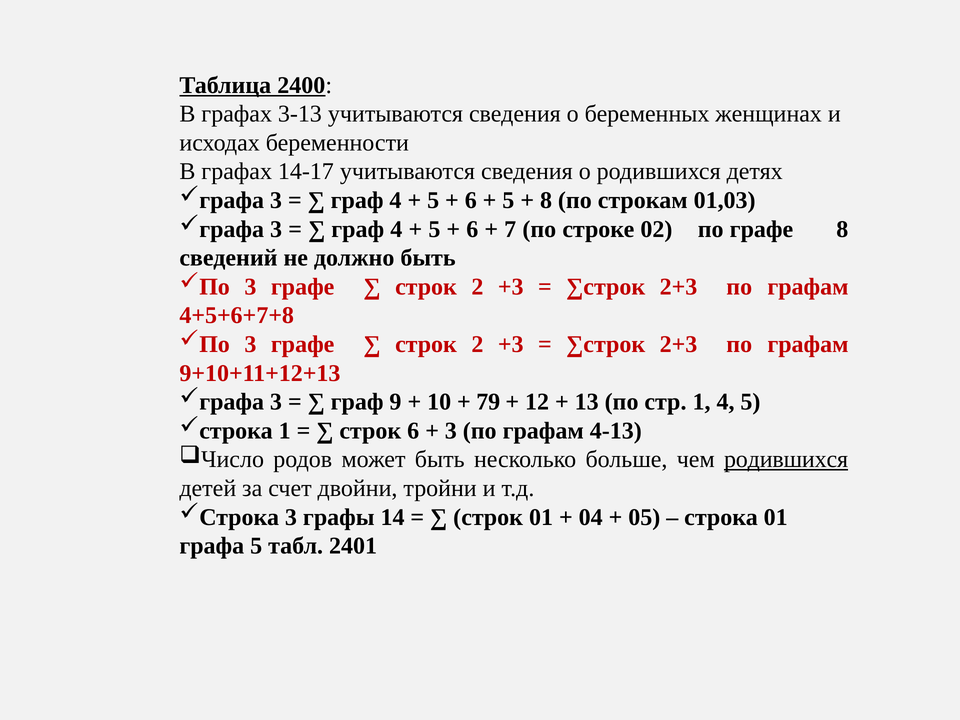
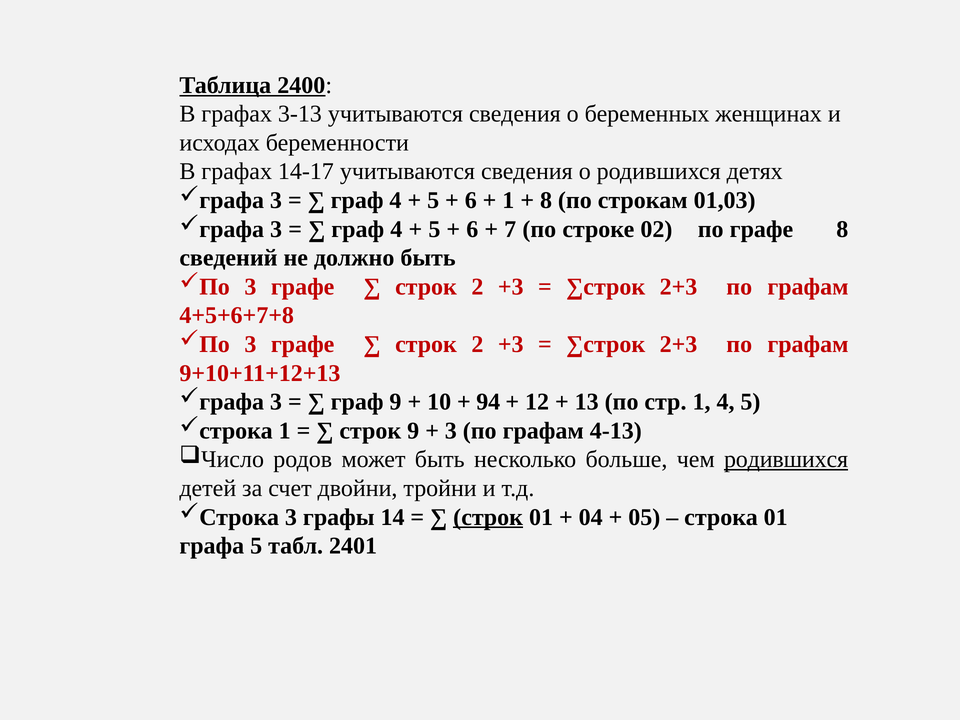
5: 5 -> 1 (508, 200)
79: 79 -> 94 (488, 402)
строк 6: 6 -> 9 (413, 431)
строк underline: none -> present (488, 517)
